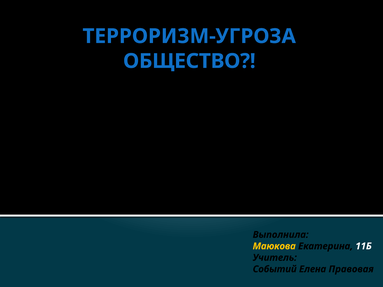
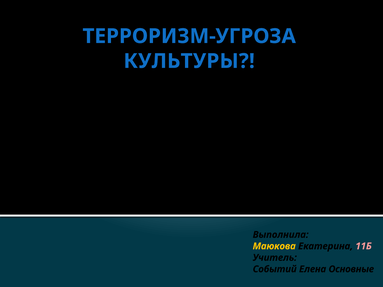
ОБЩЕСТВО: ОБЩЕСТВО -> КУЛЬТУРЫ (189, 61)
11Б colour: white -> pink (364, 246)
Правовая: Правовая -> Основные (351, 269)
